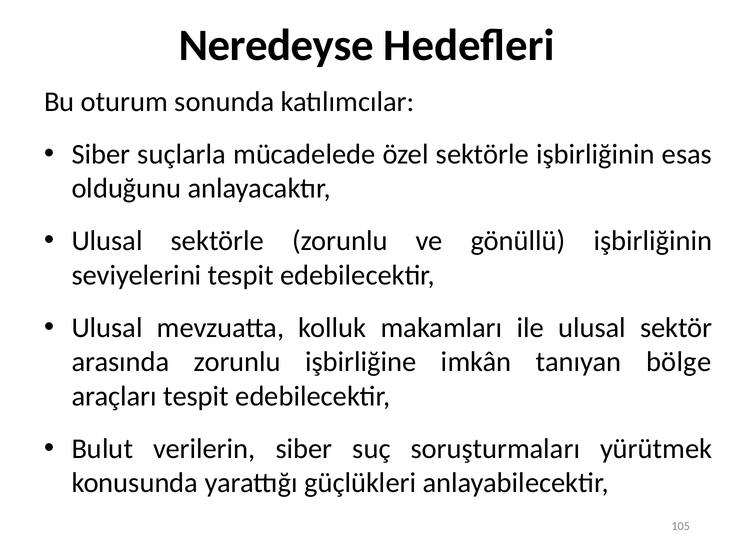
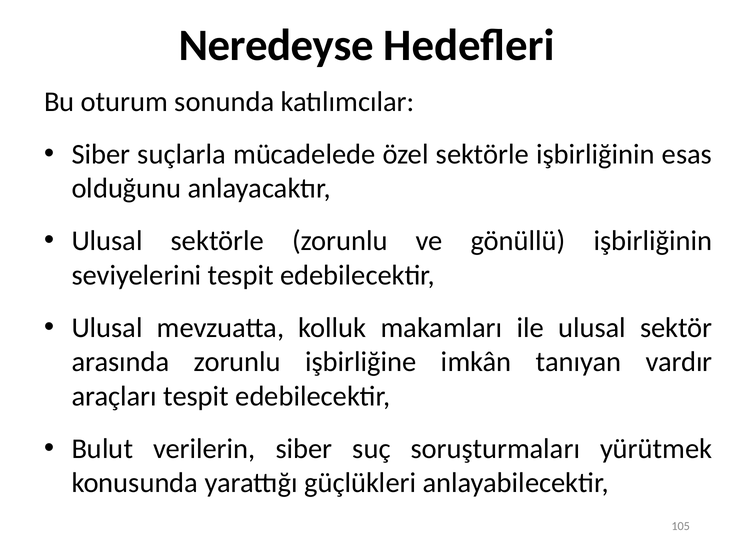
bölge: bölge -> vardır (679, 362)
